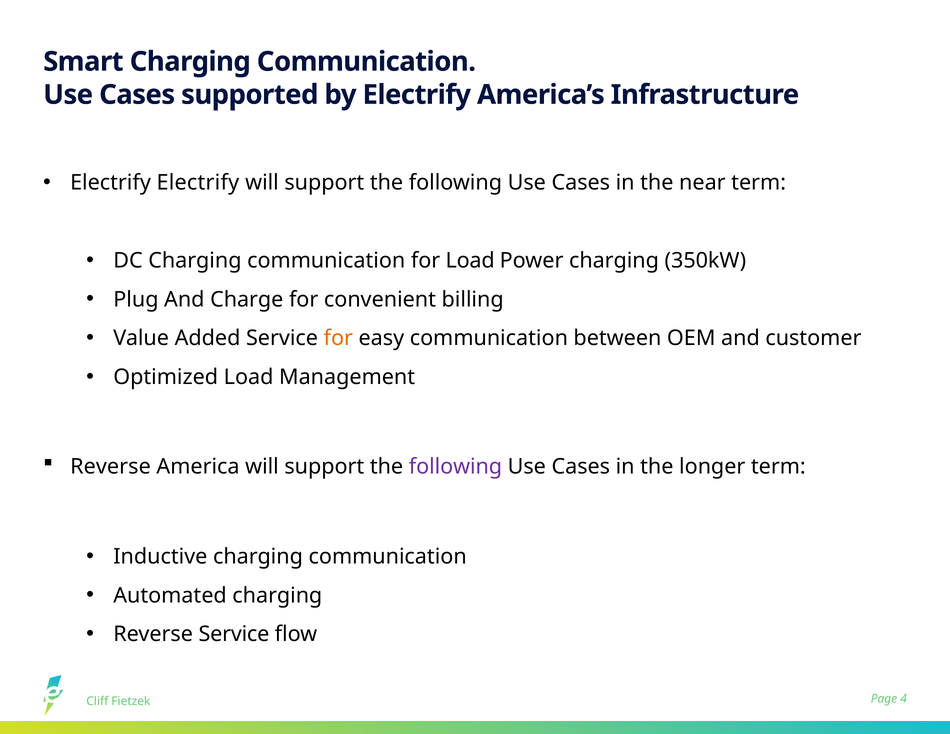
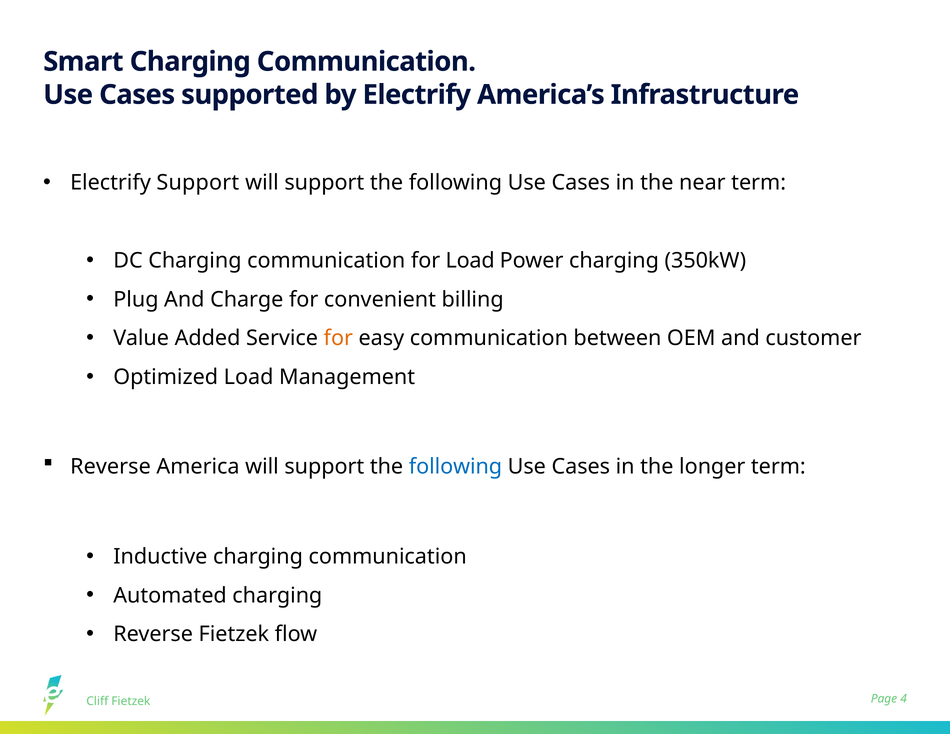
Electrify Electrify: Electrify -> Support (198, 183)
following colour: purple -> blue (455, 467)
Reverse Service: Service -> Fietzek (234, 634)
